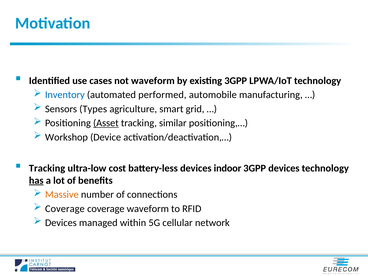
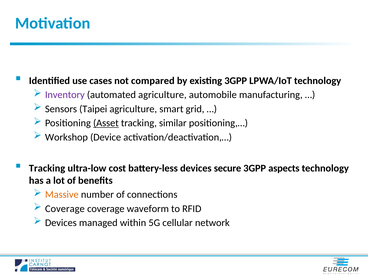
not waveform: waveform -> compared (153, 81)
Inventory colour: blue -> purple (65, 95)
automated performed: performed -> agriculture (162, 95)
Types: Types -> Taipei (93, 109)
indoor: indoor -> secure (228, 168)
3GPP devices: devices -> aspects (284, 168)
has underline: present -> none (36, 180)
